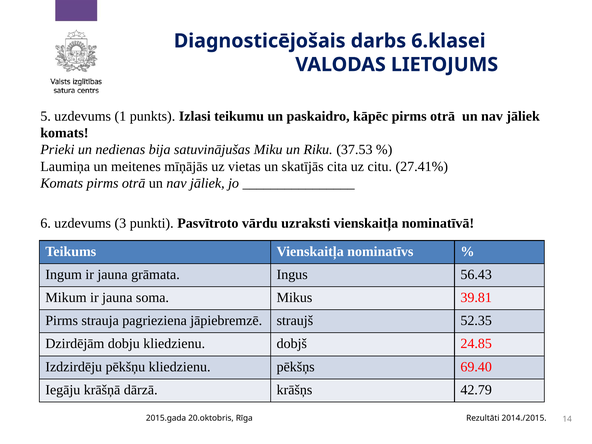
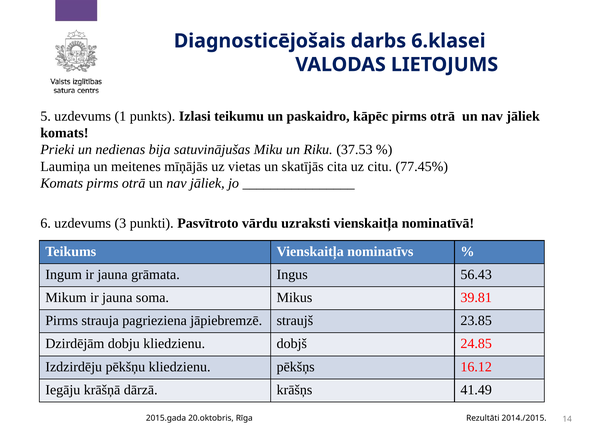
27.41%: 27.41% -> 77.45% (422, 166)
52.35: 52.35 -> 23.85 (476, 321)
69.40: 69.40 -> 16.12 (476, 367)
42.79: 42.79 -> 41.49 (476, 390)
